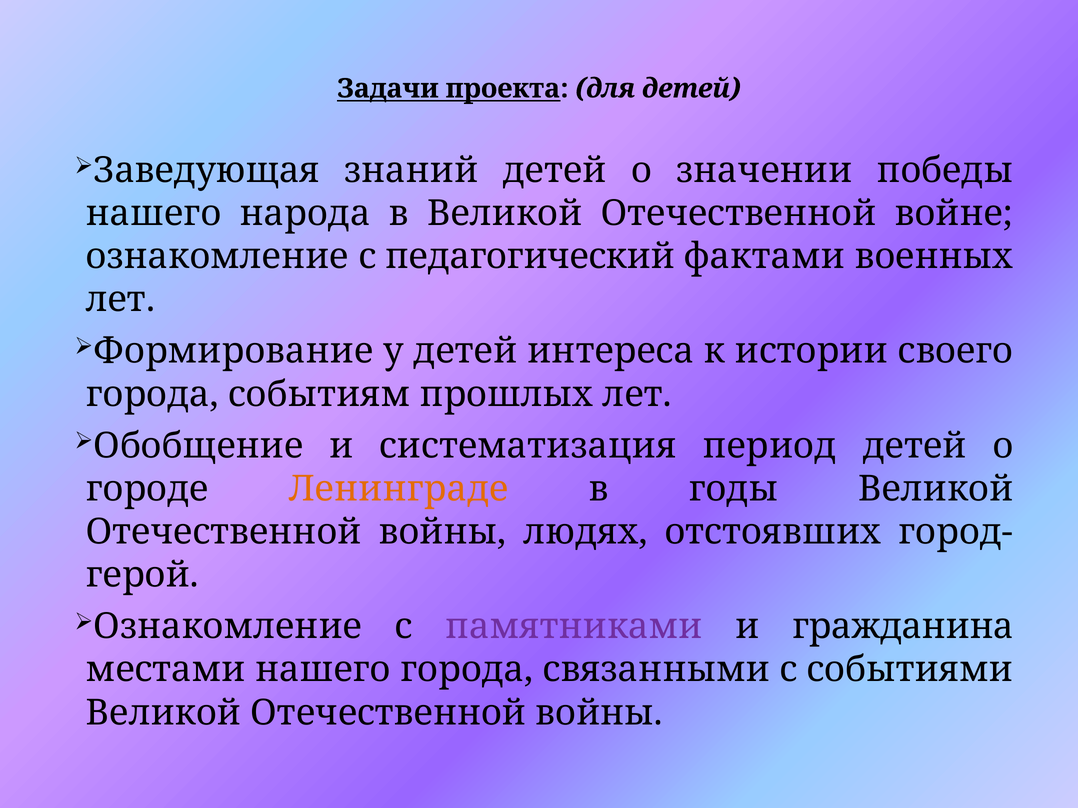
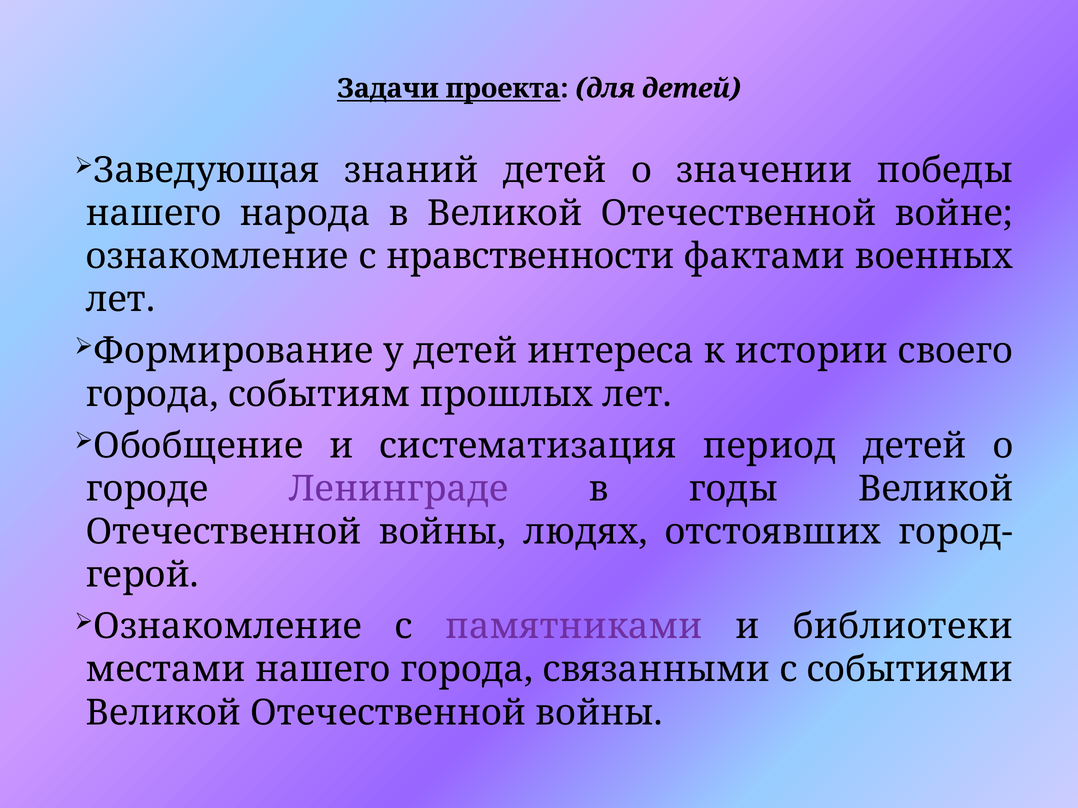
педагогический: педагогический -> нравственности (530, 257)
Ленинграде colour: orange -> purple (399, 489)
гражданина: гражданина -> библиотеки (903, 627)
